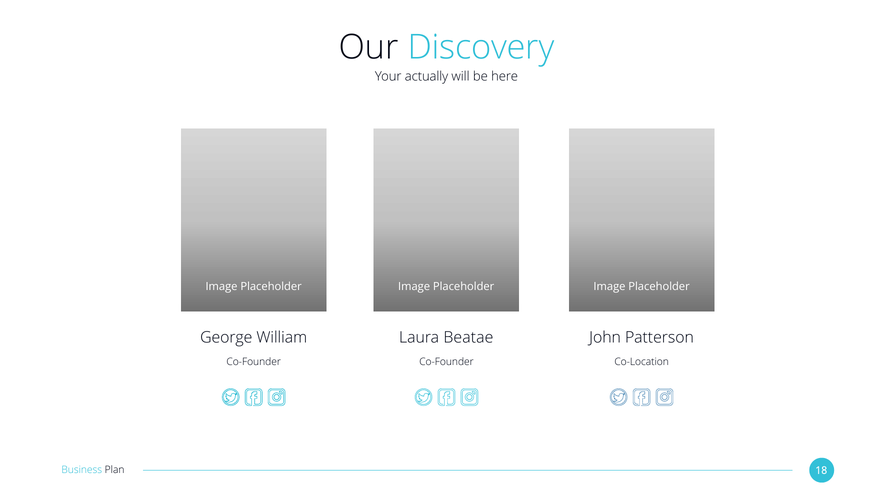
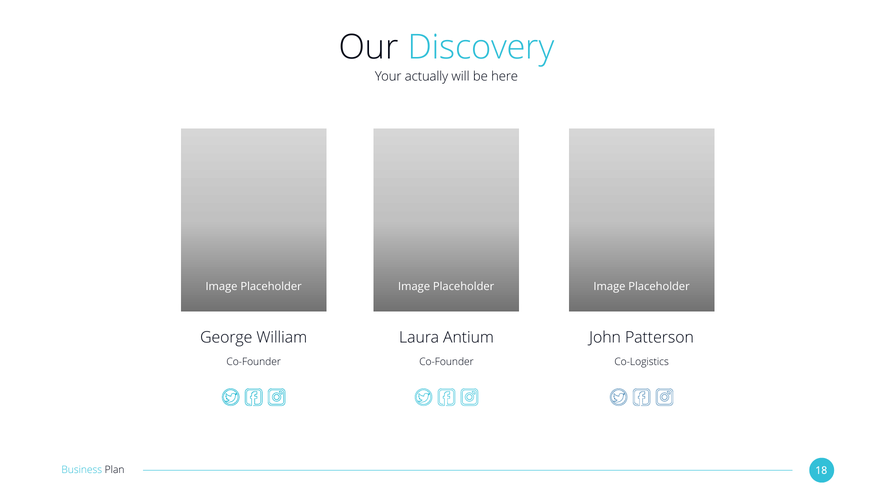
Beatae: Beatae -> Antium (468, 338)
Co-Location: Co-Location -> Co-Logistics (642, 362)
